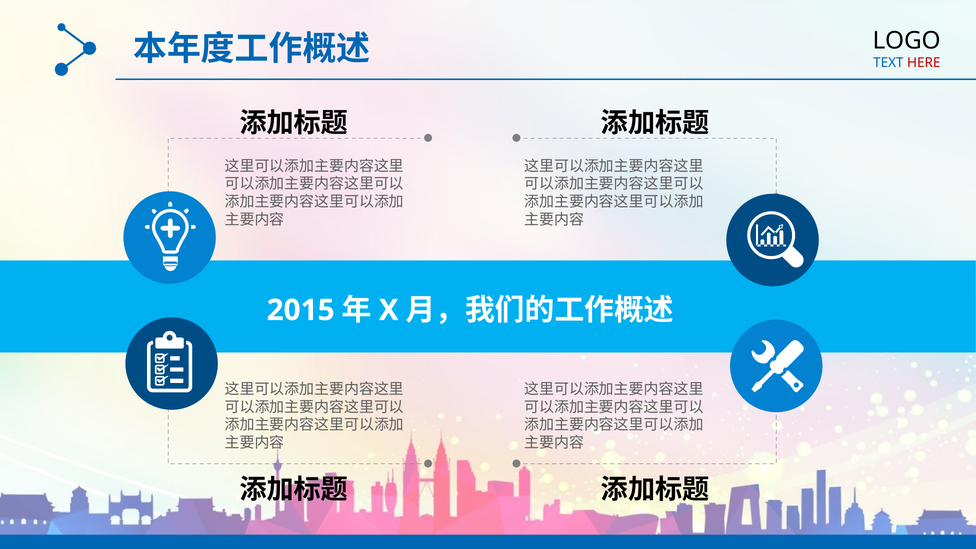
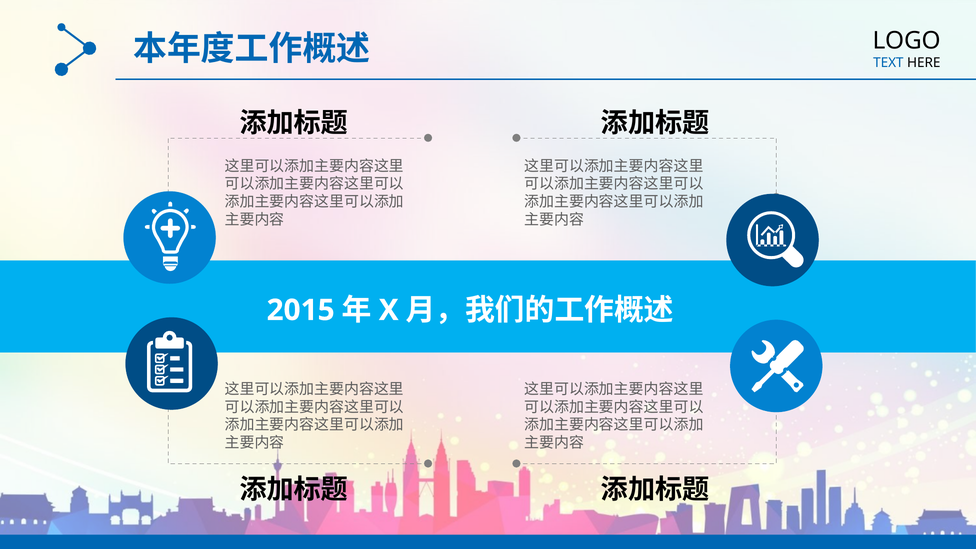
HERE colour: red -> black (924, 63)
